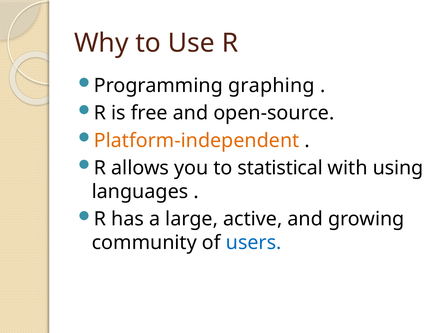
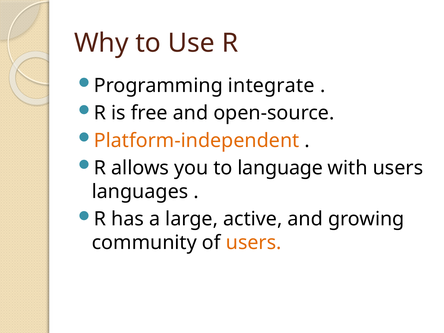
graphing: graphing -> integrate (271, 86)
statistical: statistical -> language (280, 168)
with using: using -> users (398, 168)
users colour: blue -> orange (254, 243)
